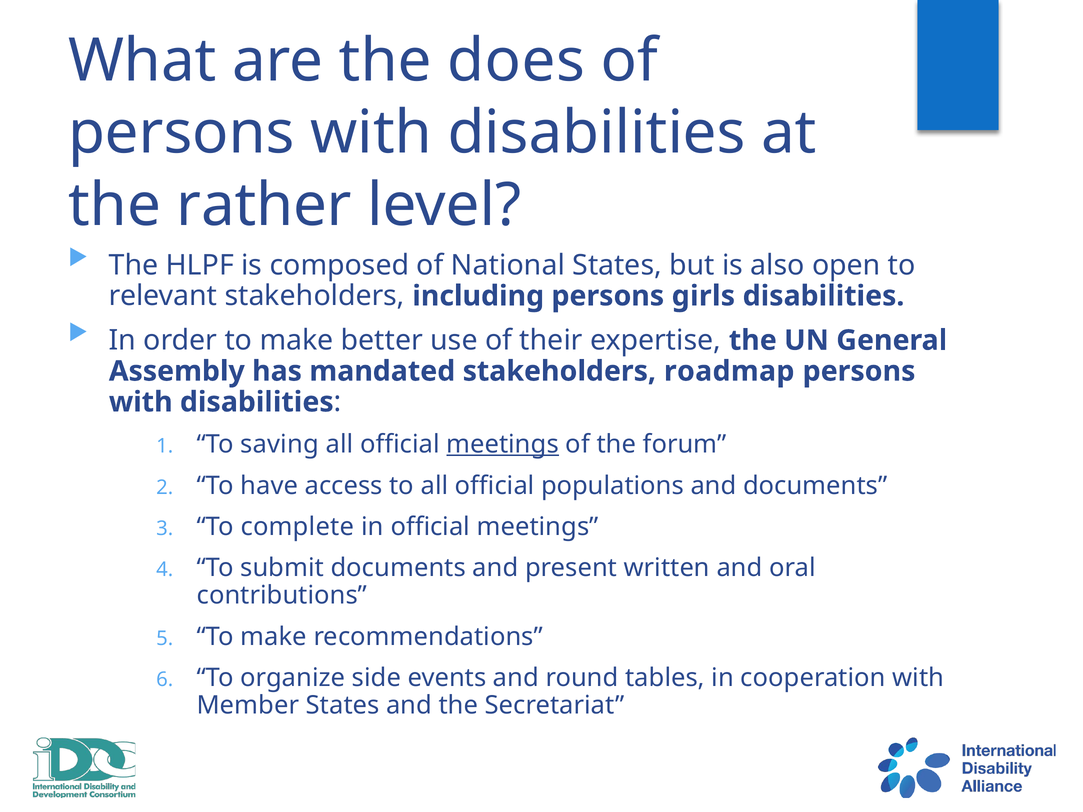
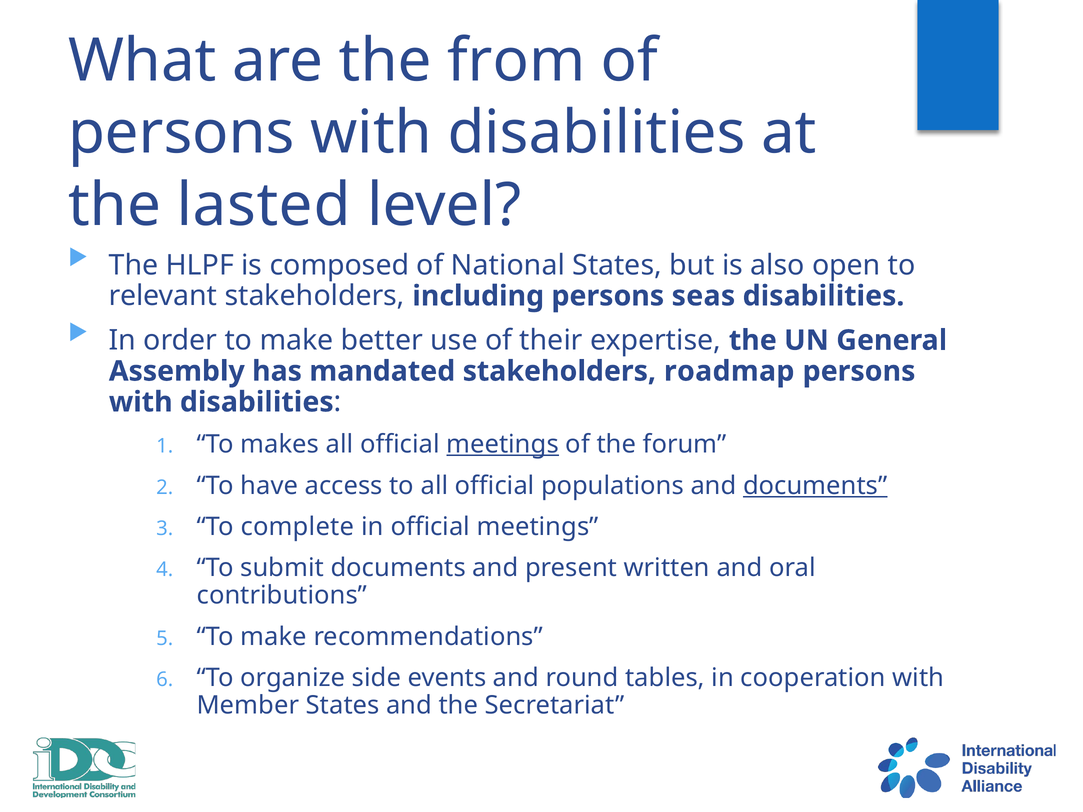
does: does -> from (516, 61)
rather: rather -> lasted (264, 205)
girls: girls -> seas (703, 296)
saving: saving -> makes (280, 445)
documents underline: none -> present (815, 486)
